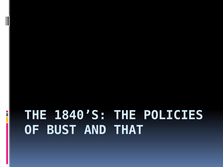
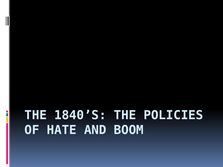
BUST: BUST -> HATE (62, 130)
THAT: THAT -> BOOM (129, 130)
